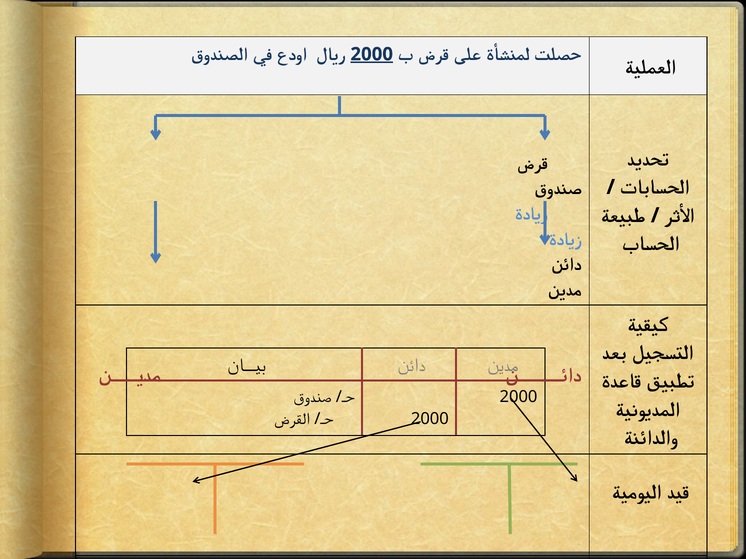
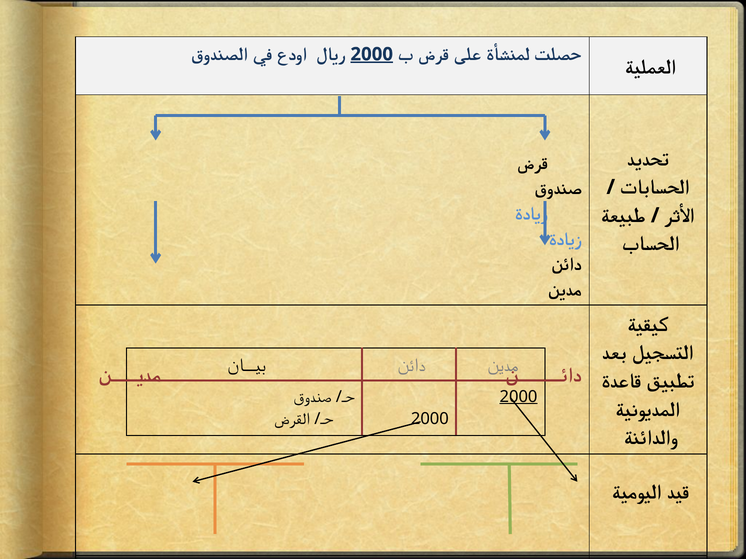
2000 underline: none -> present (519, 397)
